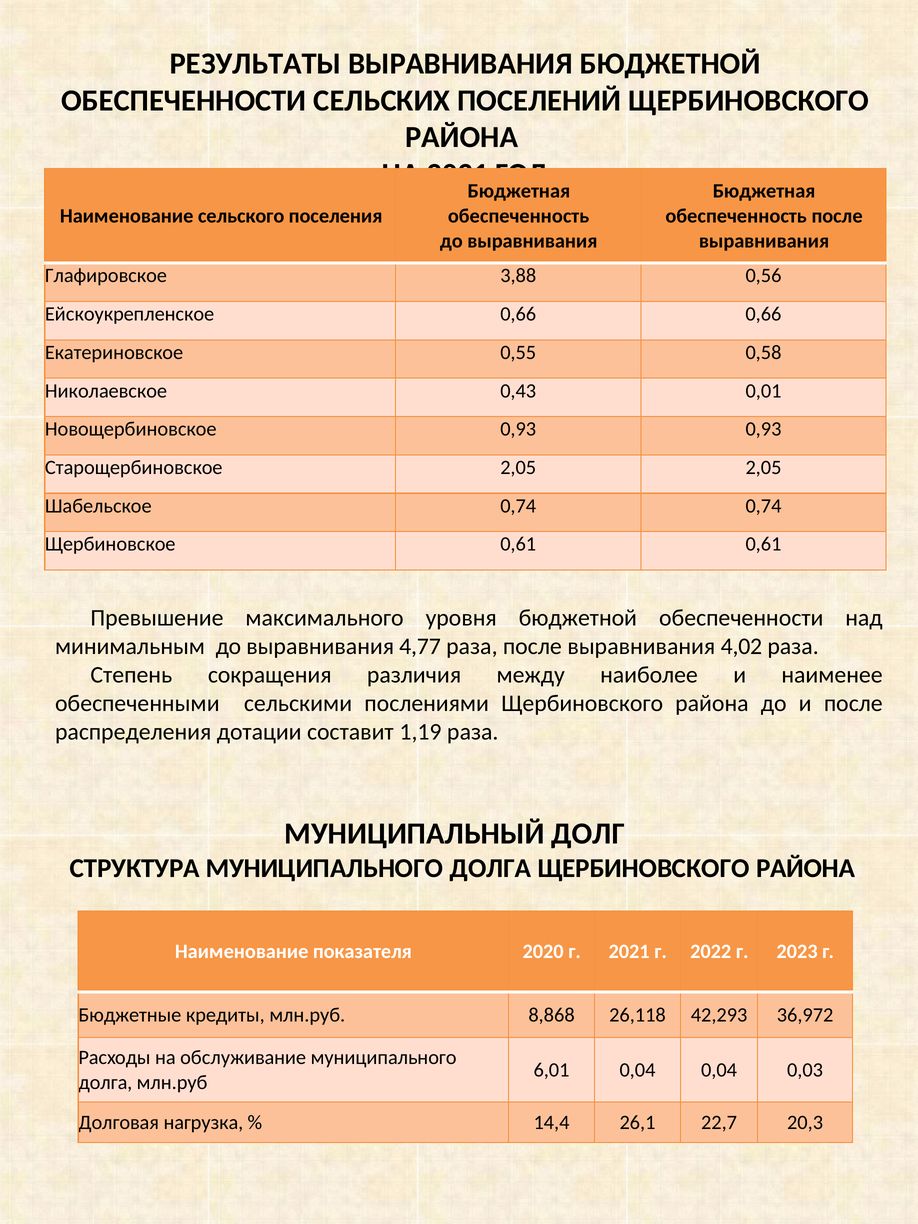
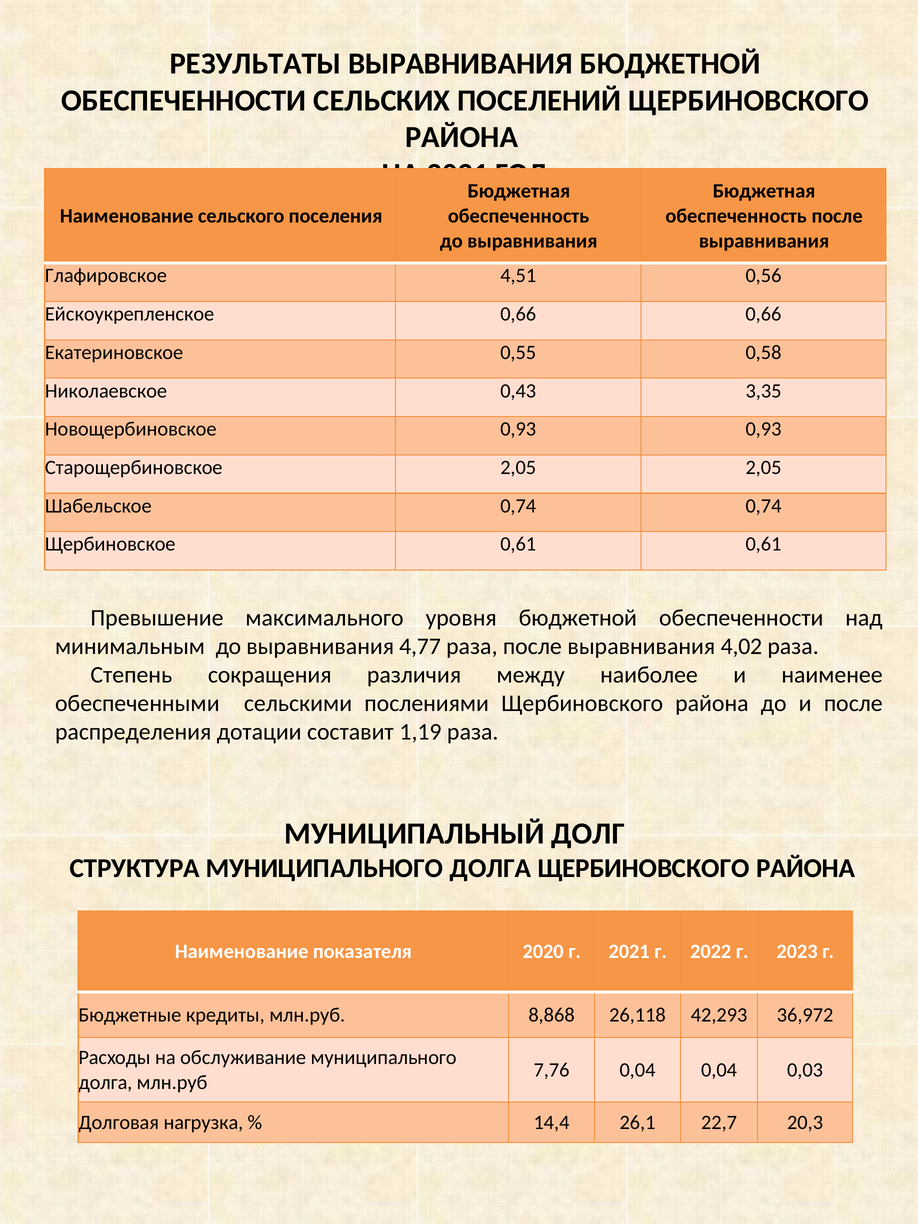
3,88: 3,88 -> 4,51 (518, 276)
0,01: 0,01 -> 3,35 (764, 391)
6,01: 6,01 -> 7,76 (551, 1070)
